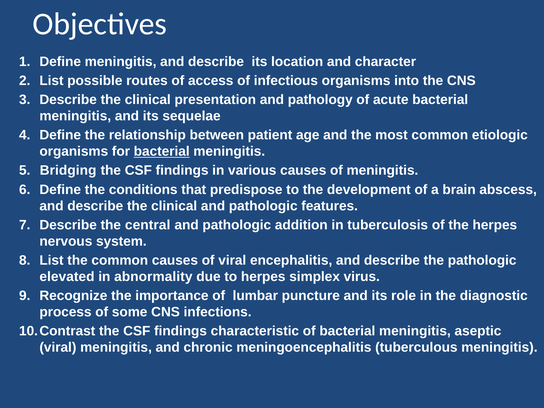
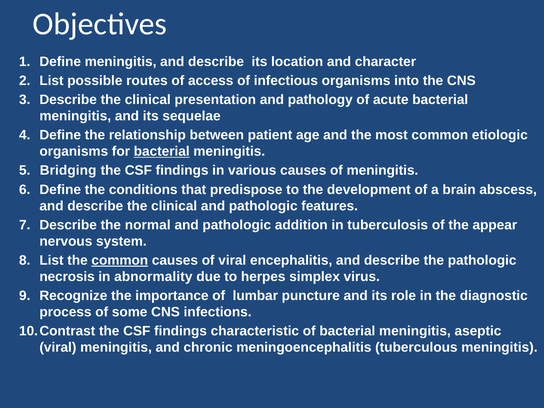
central: central -> normal (148, 225)
the herpes: herpes -> appear (495, 225)
common underline: none -> present (120, 260)
elevated: elevated -> necrosis (67, 277)
